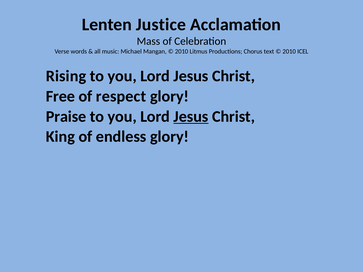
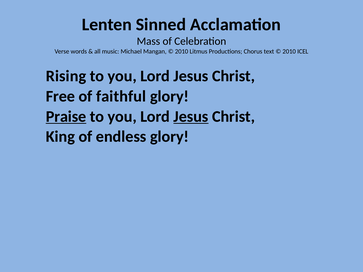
Justice: Justice -> Sinned (161, 25)
respect: respect -> faithful (121, 96)
Praise underline: none -> present (66, 117)
